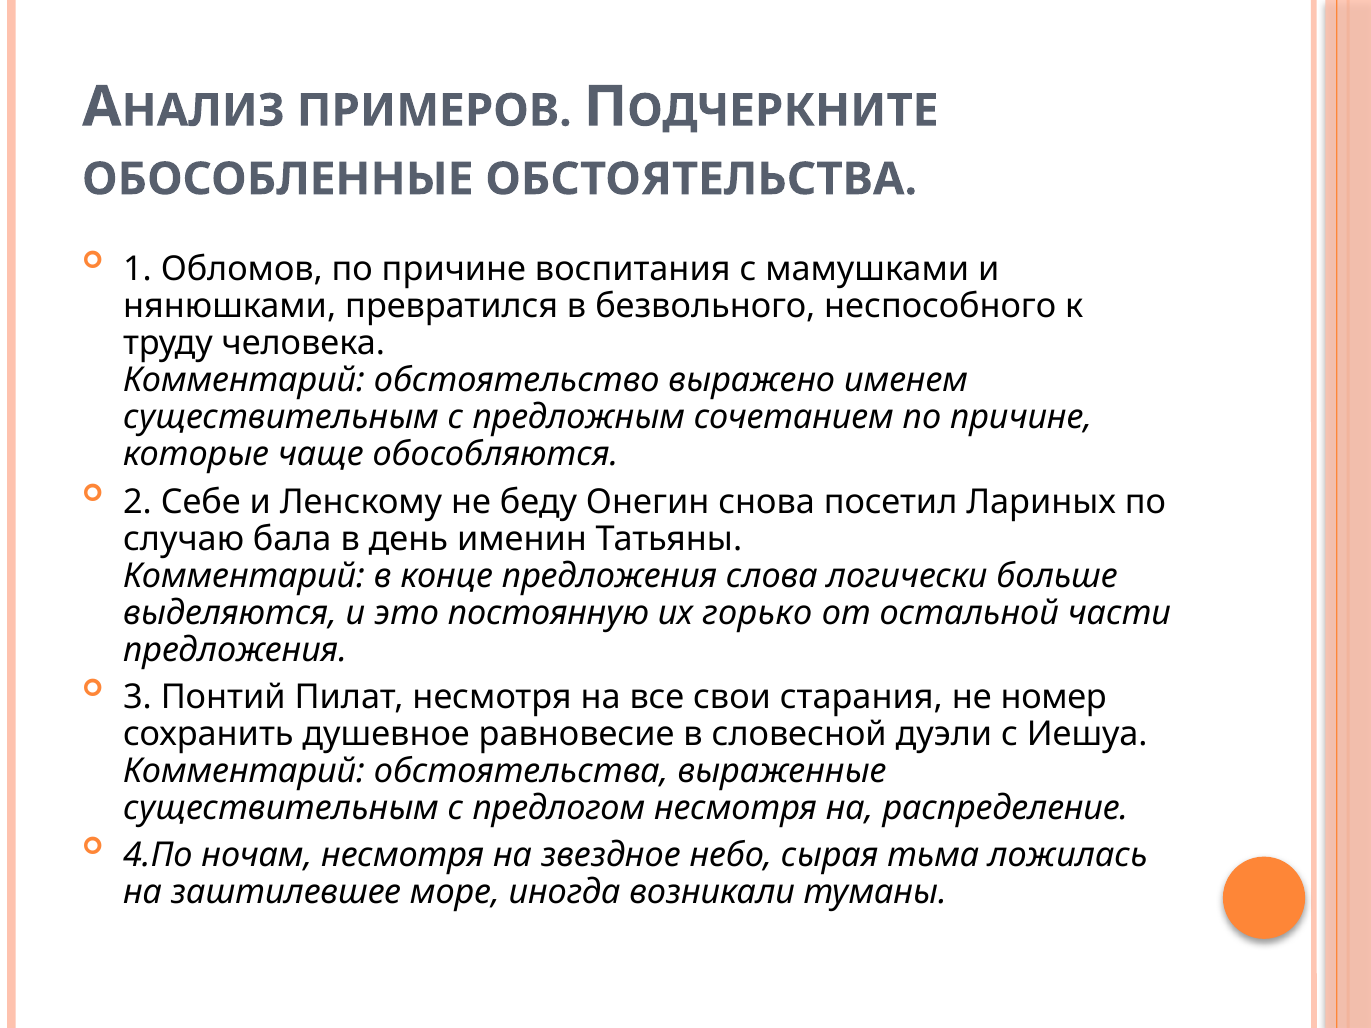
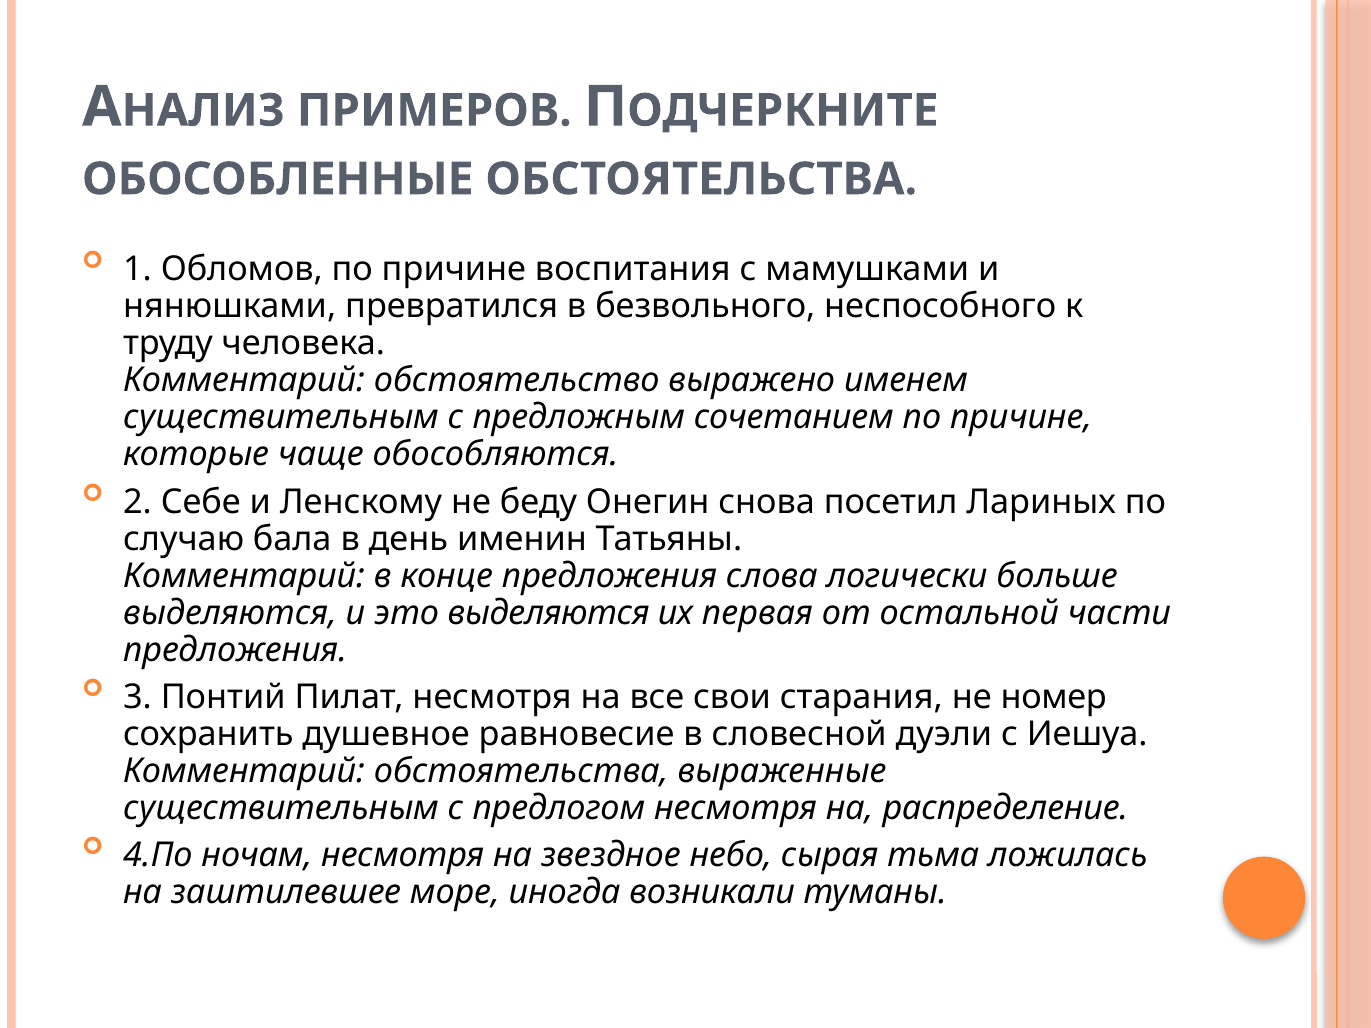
это постоянную: постоянную -> выделяются (549, 613)
горько: горько -> первая (757, 613)
